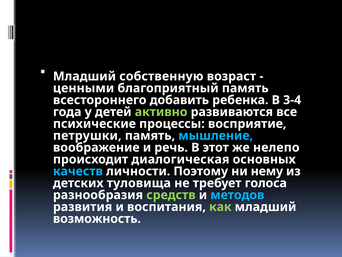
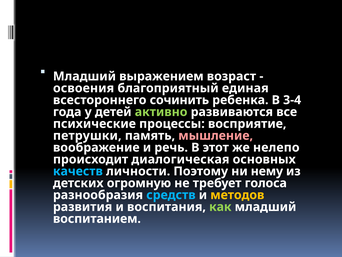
собственную: собственную -> выражением (161, 76)
ценными: ценными -> освоения (84, 88)
благоприятный память: память -> единая (245, 88)
добавить: добавить -> сочинить (179, 100)
мышление colour: light blue -> pink (216, 135)
туловища: туловища -> огромную (139, 183)
средств colour: light green -> light blue (171, 195)
методов colour: light blue -> yellow (237, 195)
возможность: возможность -> воспитанием (97, 218)
